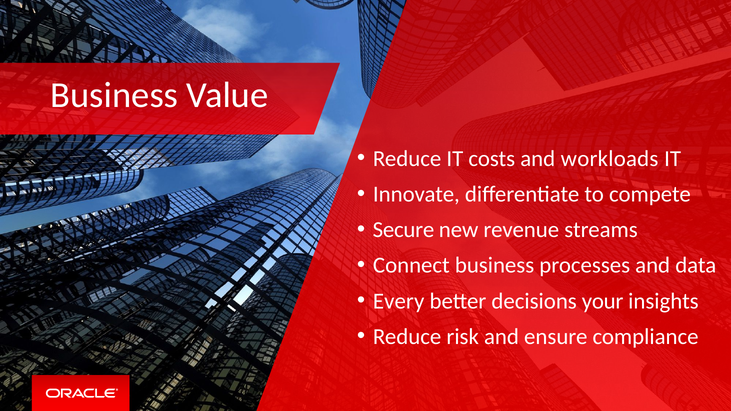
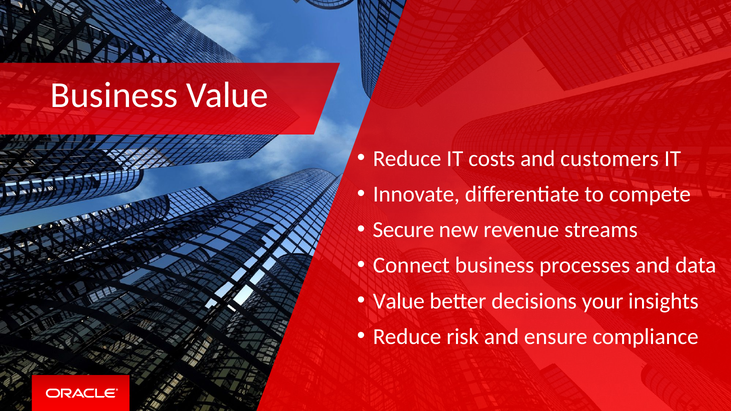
workloads: workloads -> customers (610, 159)
Every: Every -> Value (399, 301)
